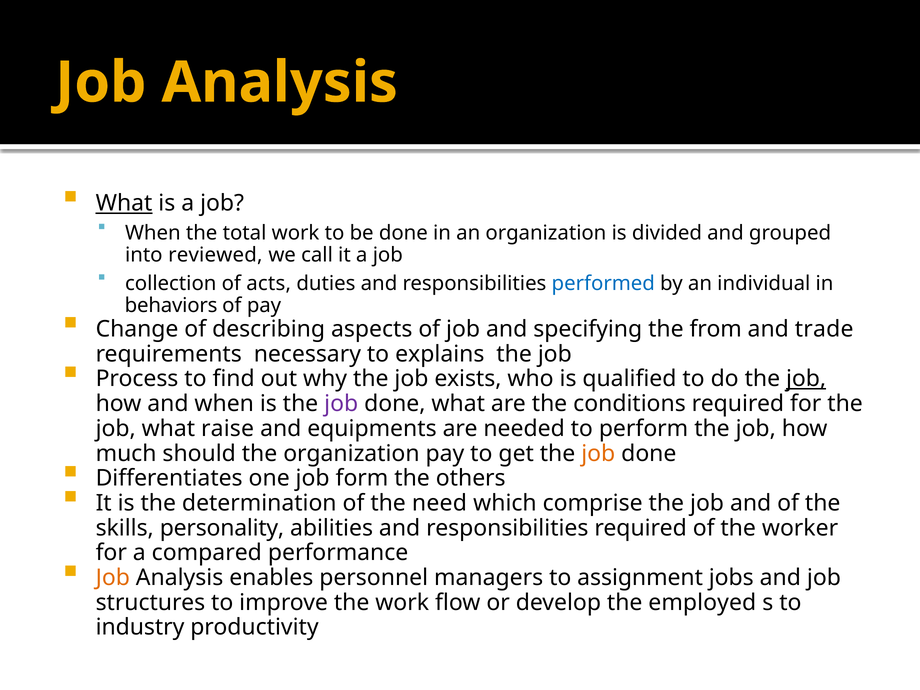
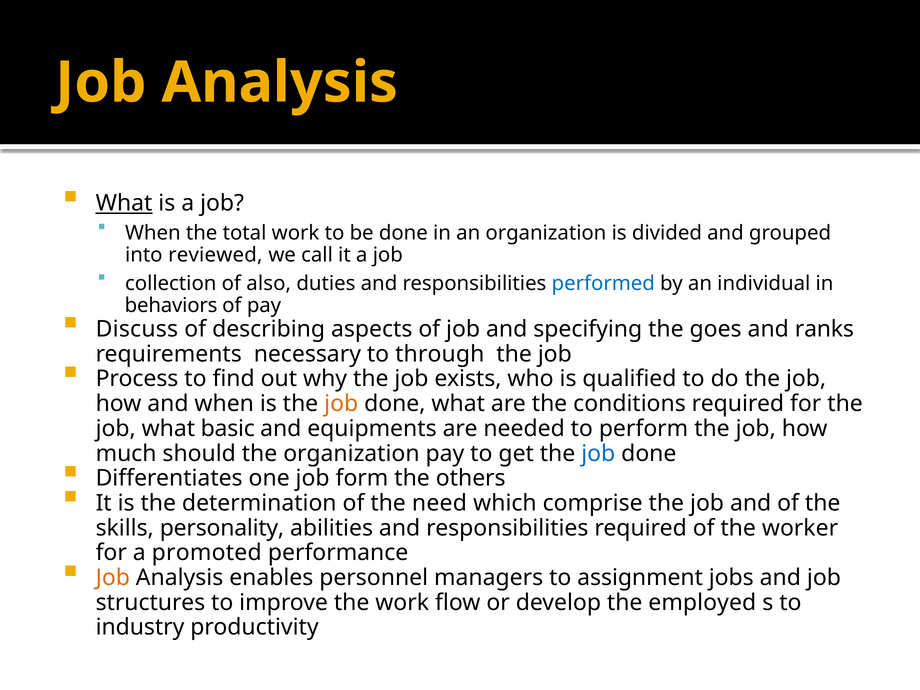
acts: acts -> also (269, 283)
Change: Change -> Discuss (137, 329)
from: from -> goes (716, 329)
trade: trade -> ranks (824, 329)
explains: explains -> through (440, 354)
job underline: present -> none (806, 379)
job colour: purple -> orange (341, 404)
raise: raise -> basic (228, 429)
job colour: orange -> blue (598, 453)
compared: compared -> promoted (207, 553)
